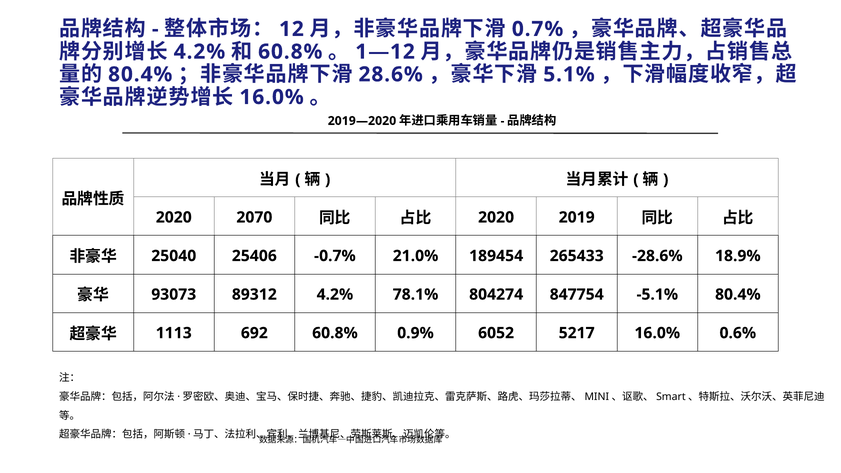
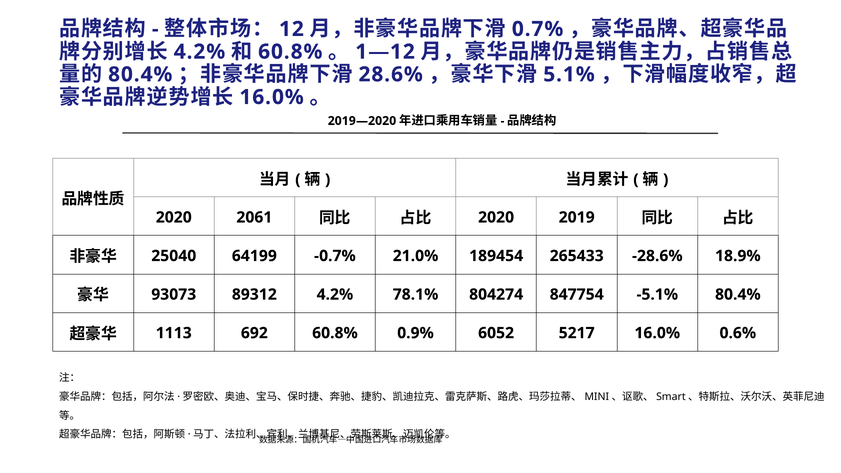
2070: 2070 -> 2061 (254, 217)
25406: 25406 -> 64199 (254, 256)
